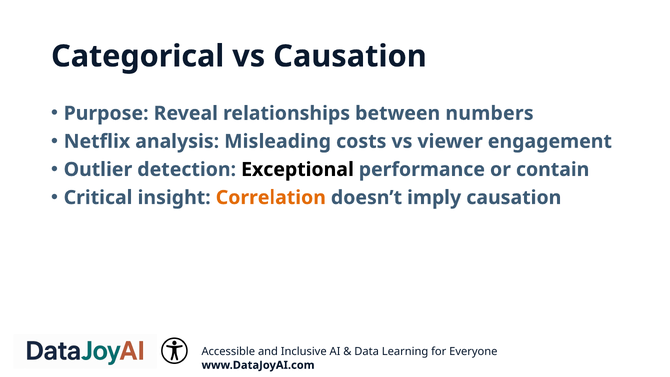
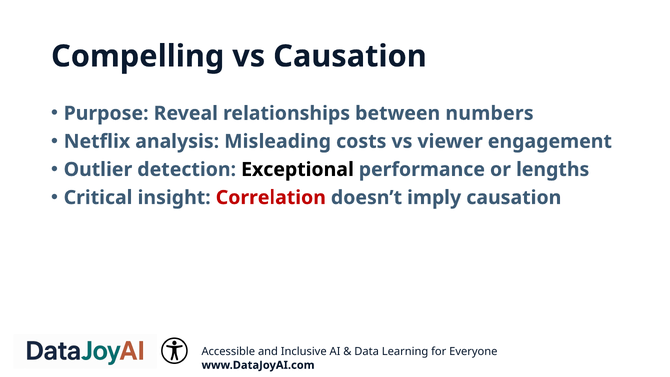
Categorical: Categorical -> Compelling (138, 56)
contain: contain -> lengths (553, 169)
Correlation colour: orange -> red (271, 198)
